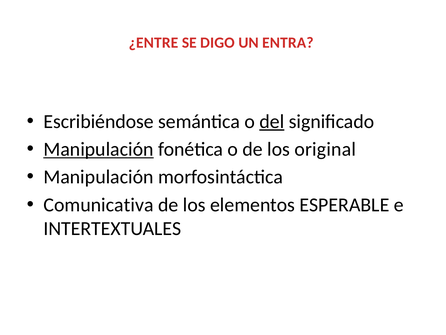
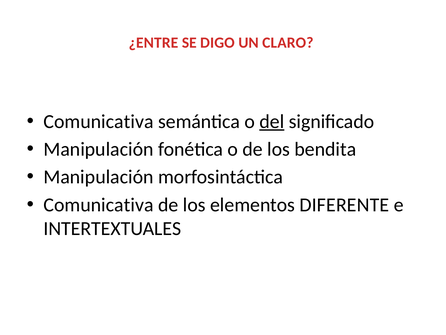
ENTRA: ENTRA -> CLARO (288, 43)
Escribiéndose: Escribiéndose -> Comunicativa (99, 121)
Manipulación underline: present -> none (99, 149)
original: original -> bendita (325, 149)
ESPERABLE: ESPERABLE -> DIFERENTE (344, 205)
